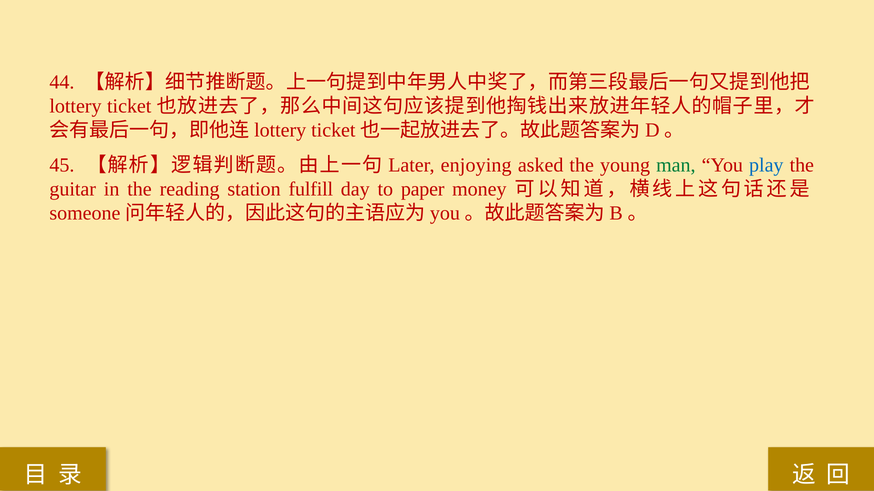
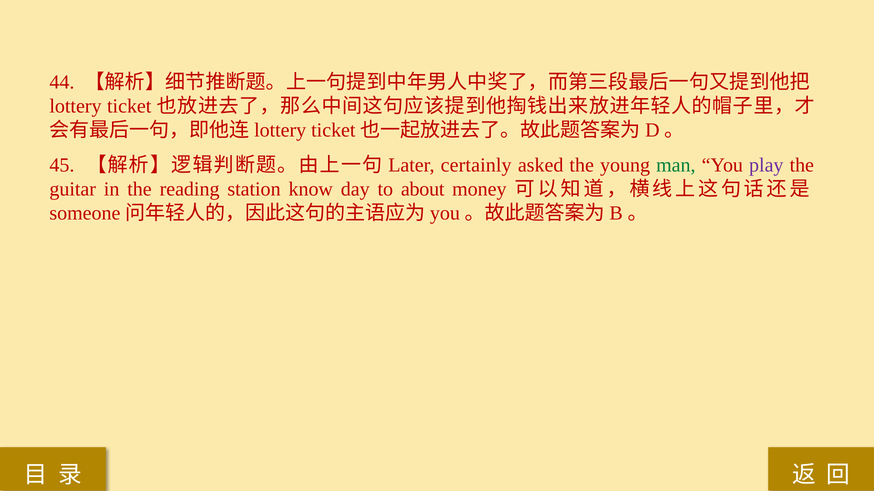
enjoying: enjoying -> certainly (476, 165)
play colour: blue -> purple (766, 165)
fulfill: fulfill -> know (311, 189)
paper: paper -> about (423, 189)
